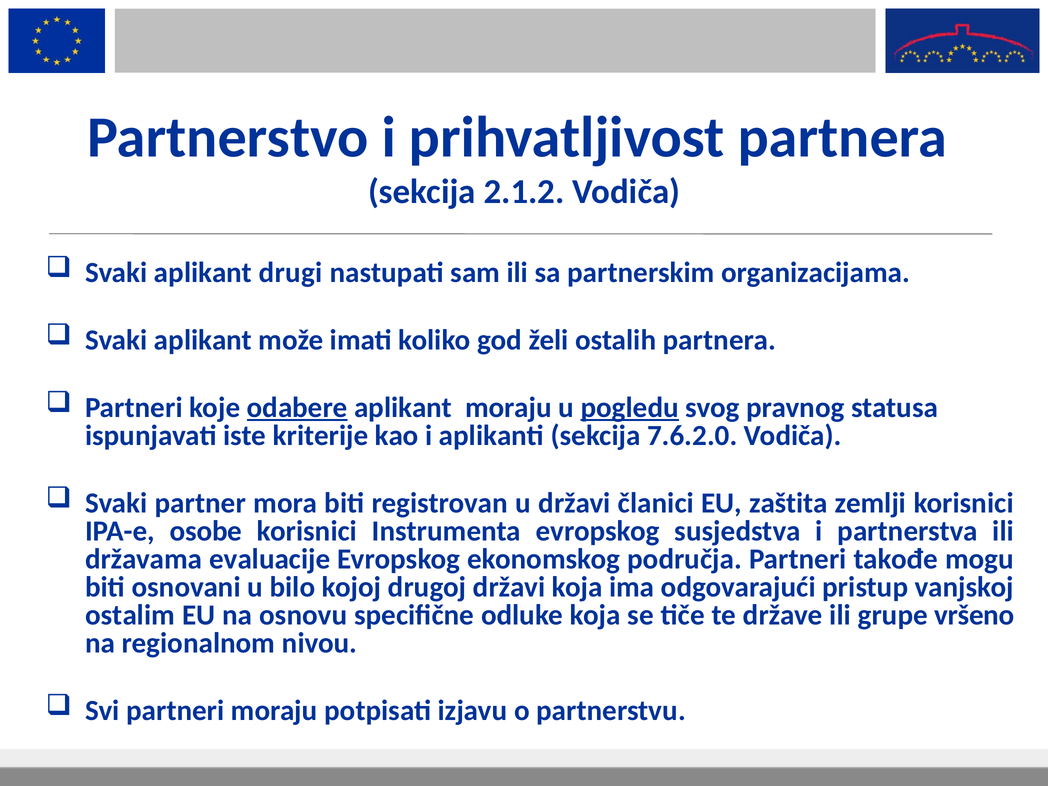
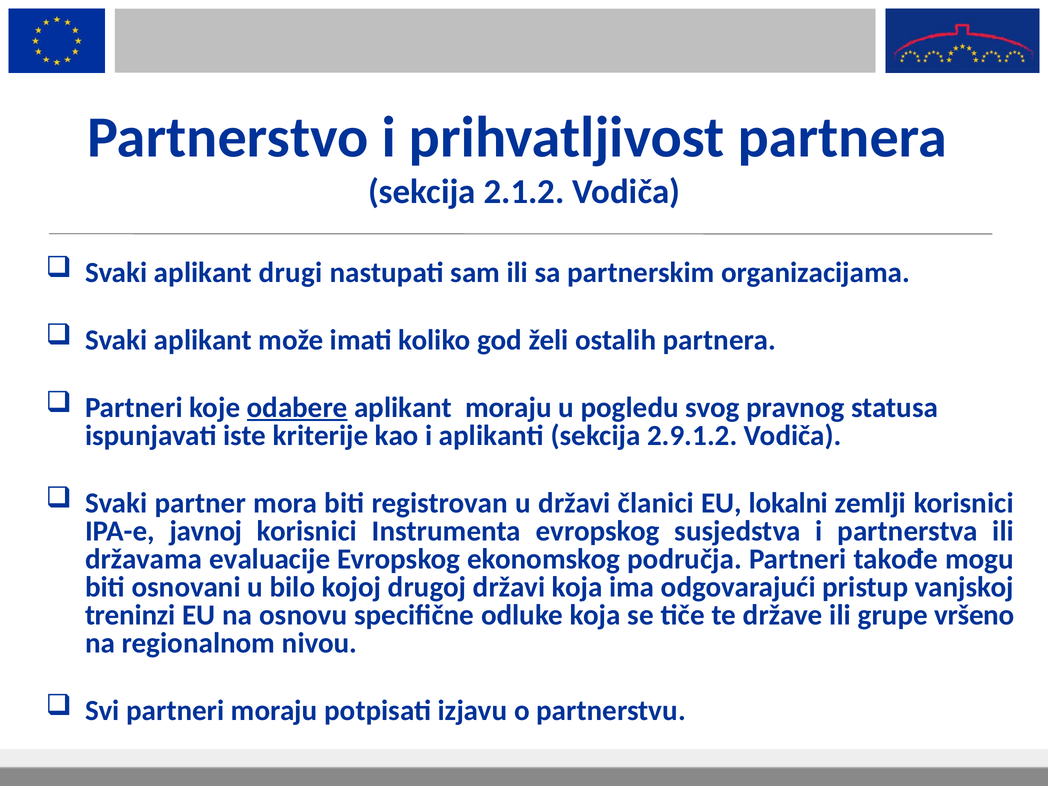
pogledu underline: present -> none (630, 408)
7.6.2.0: 7.6.2.0 -> 2.9.1.2 (692, 436)
zaštita: zaštita -> lokalni (788, 503)
osobe: osobe -> javnoj (206, 531)
ostalim: ostalim -> treninzi (130, 615)
